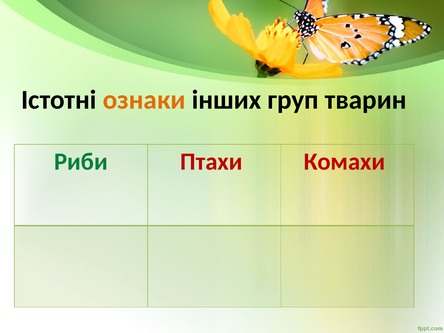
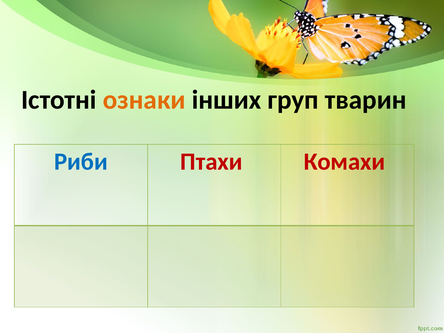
Риби colour: green -> blue (81, 162)
